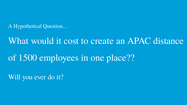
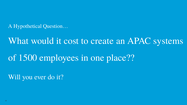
distance: distance -> systems (168, 41)
